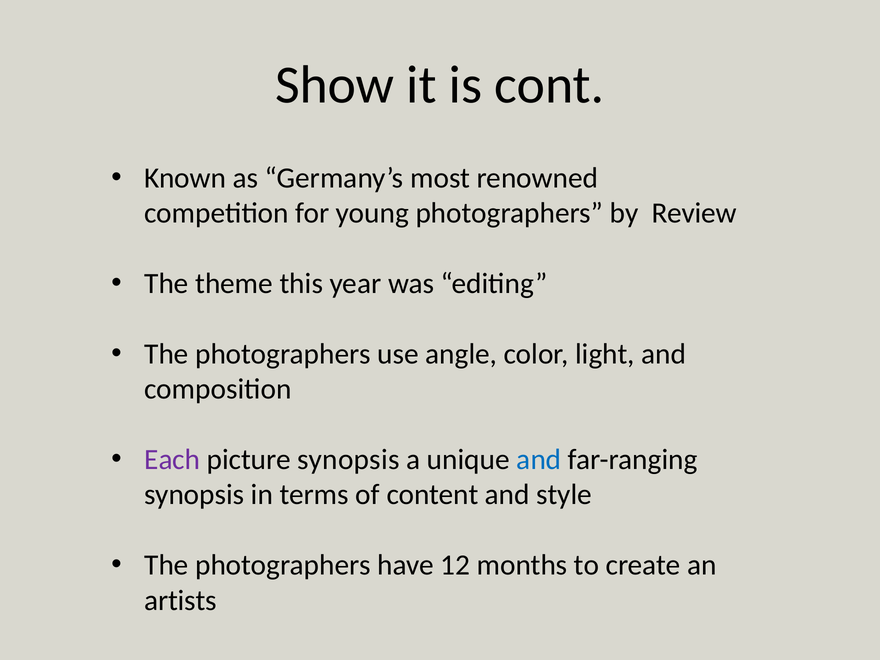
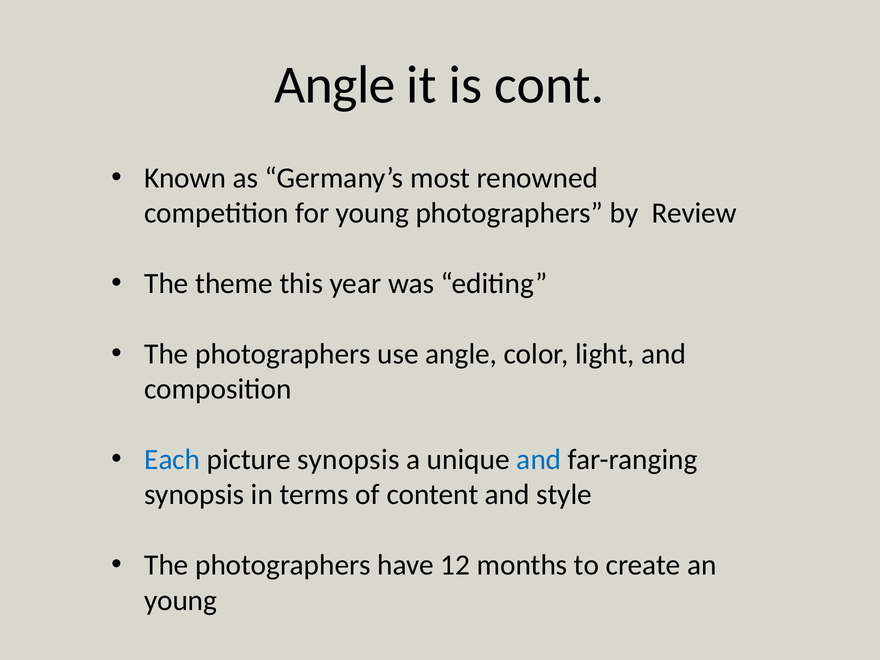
Show: Show -> Angle (335, 85)
Each colour: purple -> blue (172, 460)
artists: artists -> young (181, 600)
